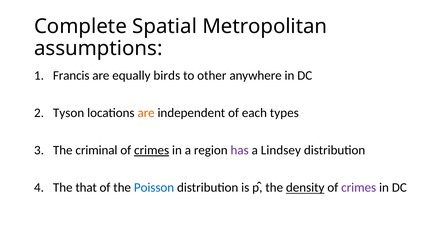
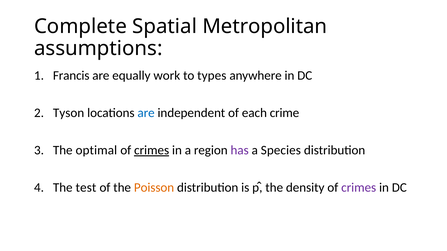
birds: birds -> work (167, 76)
other: other -> types (212, 76)
are colour: orange -> blue (146, 113)
types: types -> crime (284, 113)
criminal: criminal -> optimal (96, 151)
Lindsey: Lindsey -> Species (281, 151)
that: that -> test (86, 188)
Poisson colour: blue -> orange (154, 188)
density underline: present -> none (305, 188)
